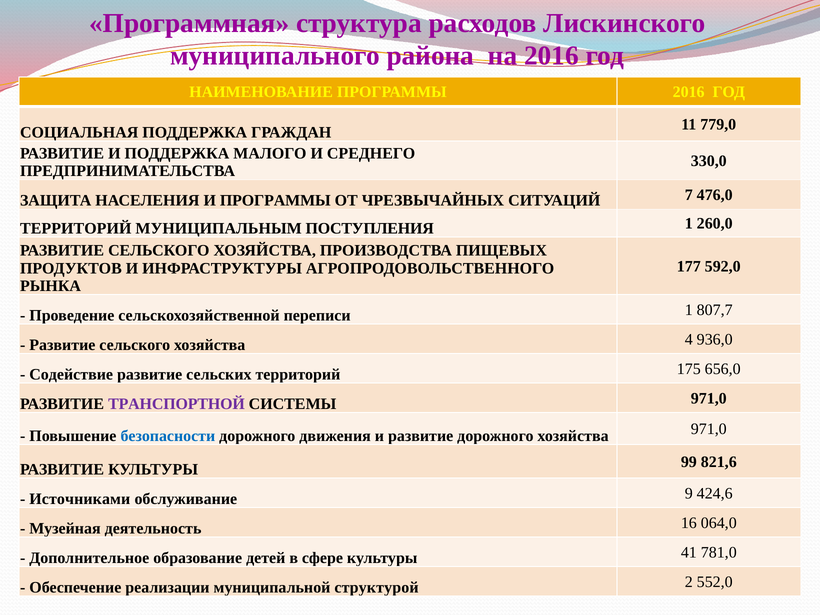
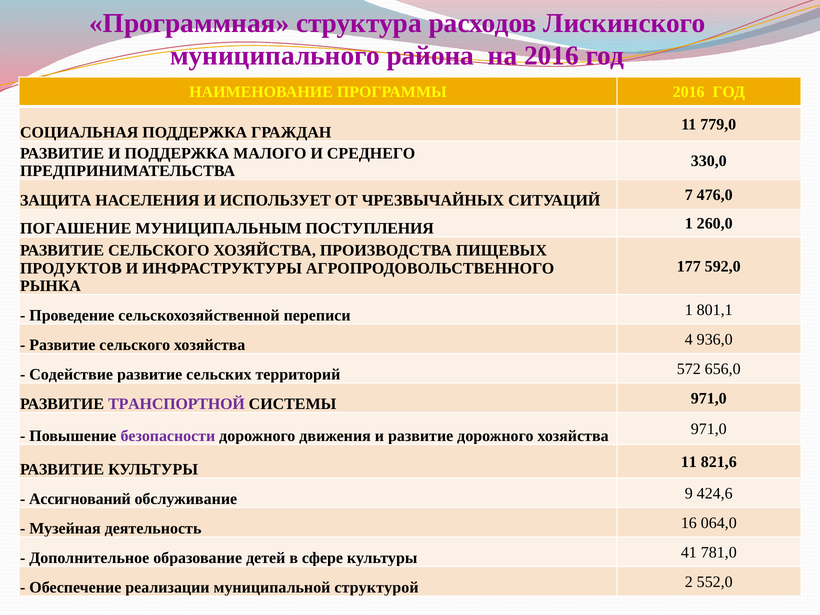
И ПРОГРАММЫ: ПРОГРАММЫ -> ИСПОЛЬЗУЕТ (275, 201)
ТЕРРИТОРИЙ: ТЕРРИТОРИЙ -> ПОГАШЕНИЕ (76, 228)
807,7: 807,7 -> 801,1 (715, 310)
175: 175 -> 572 (689, 369)
безопасности colour: blue -> purple (168, 436)
КУЛЬТУРЫ 99: 99 -> 11 (689, 462)
Источниками: Источниками -> Ассигнований (80, 499)
